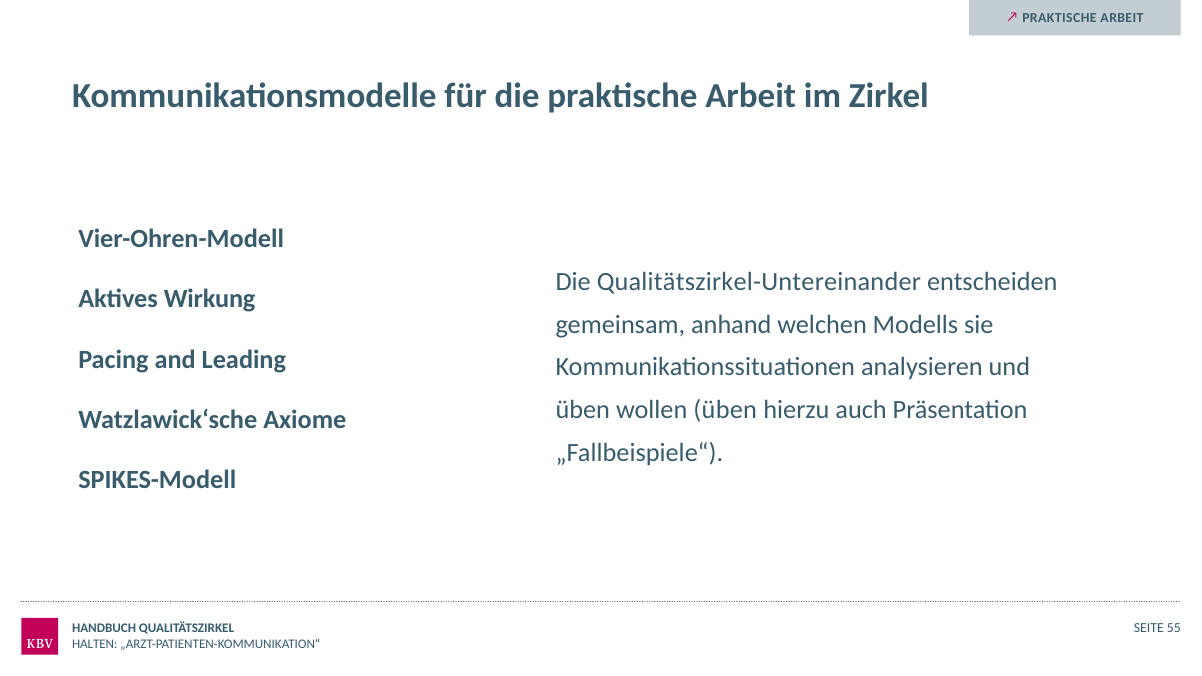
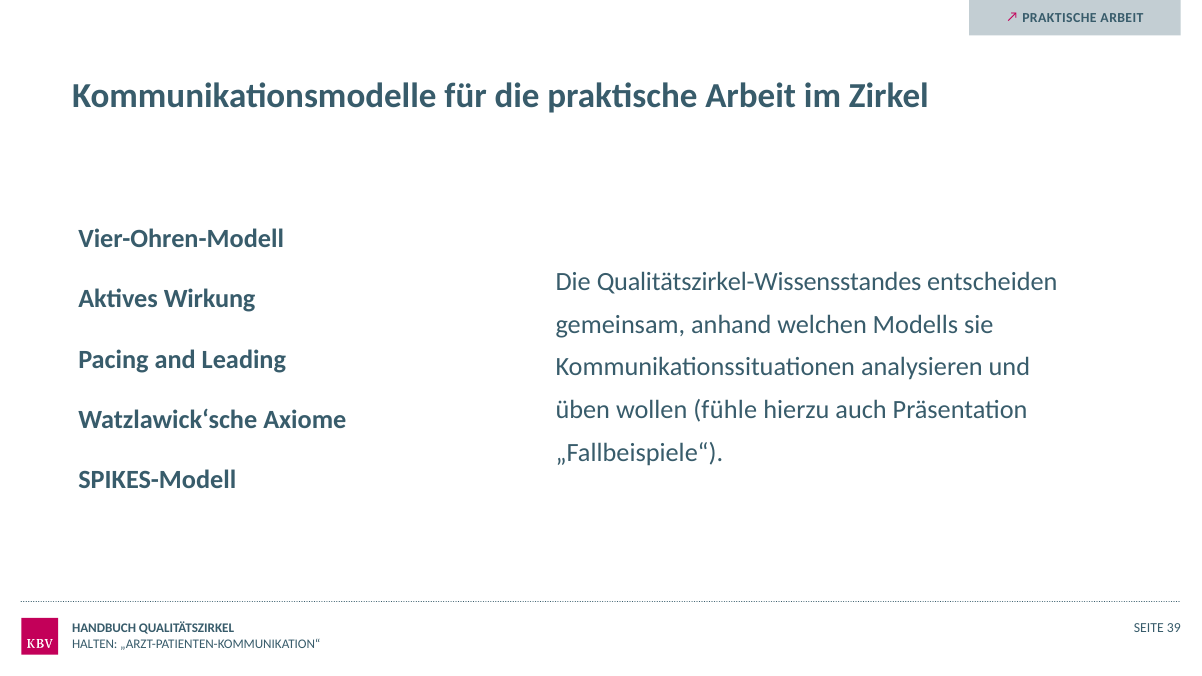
Qualitätszirkel-Untereinander: Qualitätszirkel-Untereinander -> Qualitätszirkel-Wissensstandes (759, 282)
wollen üben: üben -> fühle (725, 410)
55: 55 -> 39 (1174, 628)
